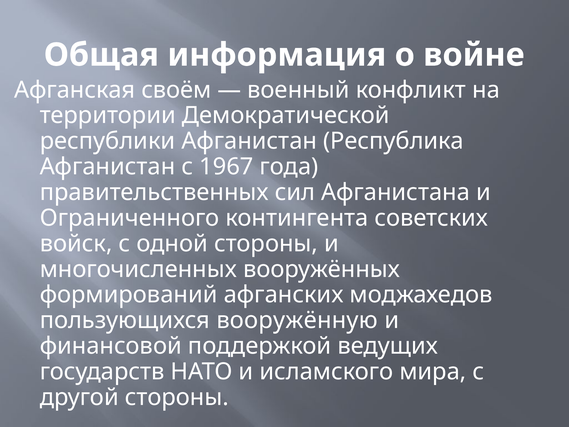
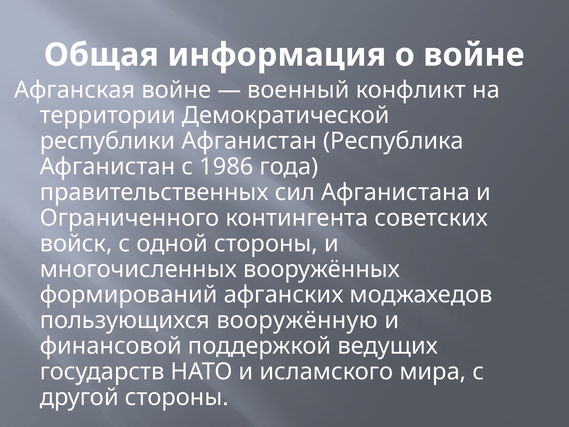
Афганская своём: своём -> войне (176, 90)
1967: 1967 -> 1986 (226, 167)
